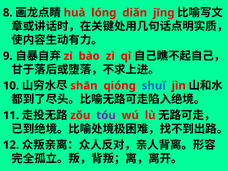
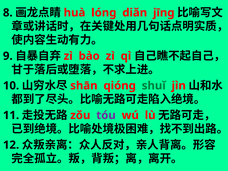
shuǐ colour: blue -> green (154, 86)
